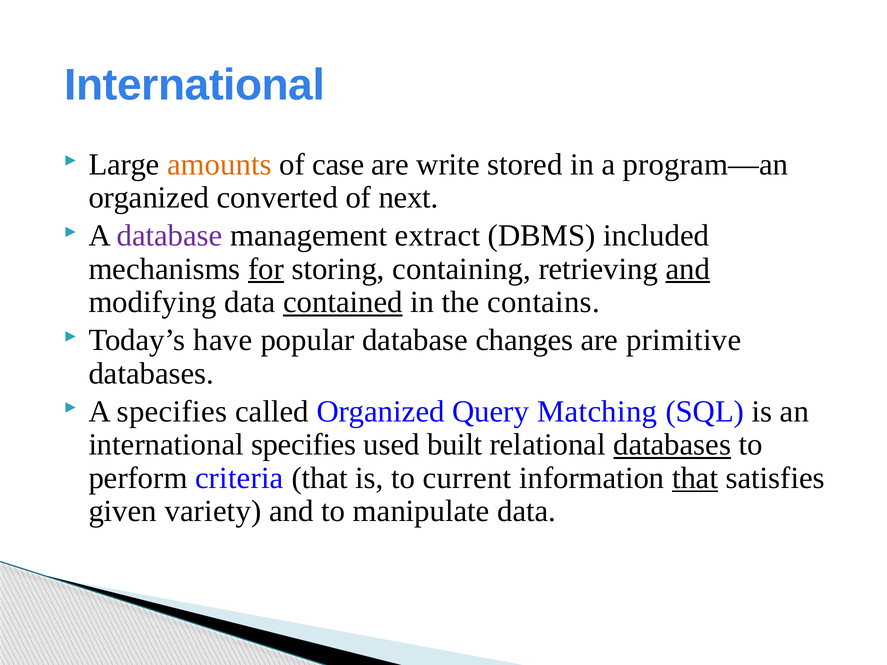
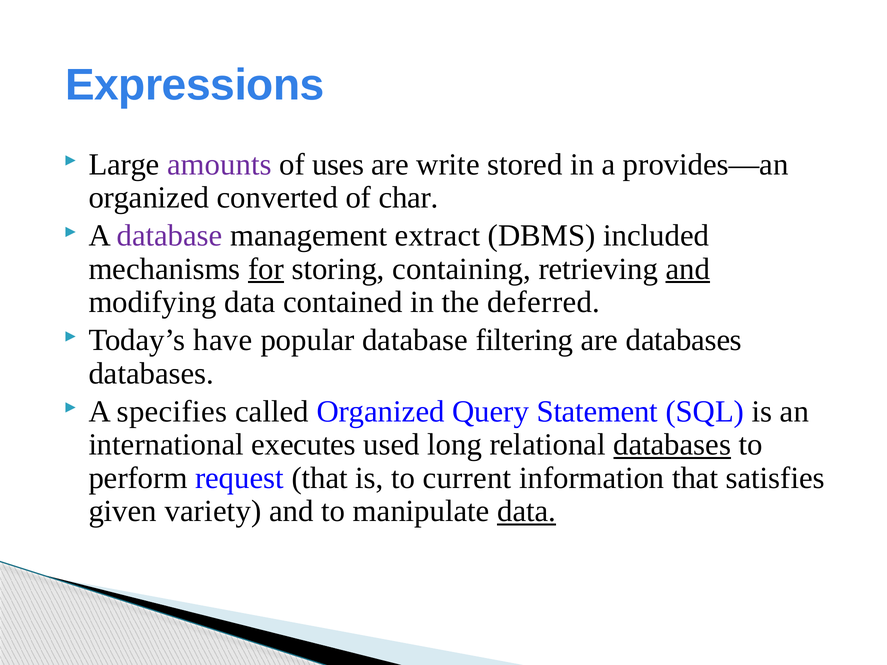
International: International -> Expressions (195, 85)
amounts colour: orange -> purple (219, 164)
case: case -> uses (338, 164)
program—an: program—an -> provides—an (706, 164)
next: next -> char (409, 198)
contained underline: present -> none (343, 302)
contains: contains -> deferred (544, 302)
changes: changes -> filtering (524, 340)
are primitive: primitive -> databases (684, 340)
Matching: Matching -> Statement (597, 412)
international specifies: specifies -> executes (304, 445)
built: built -> long (455, 445)
criteria: criteria -> request (239, 478)
that underline: present -> none (695, 478)
data underline: none -> present (527, 511)
